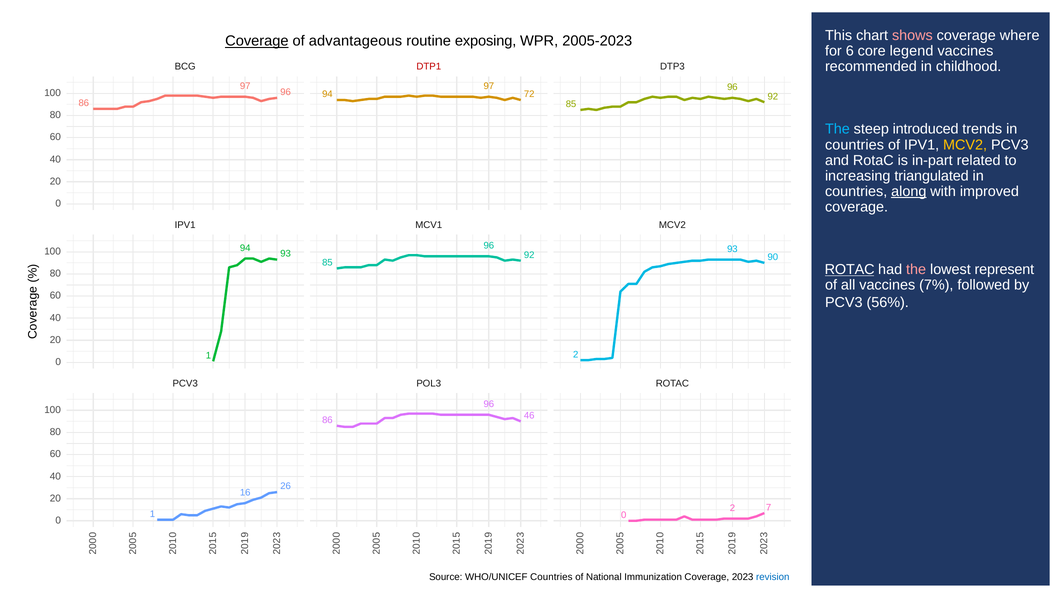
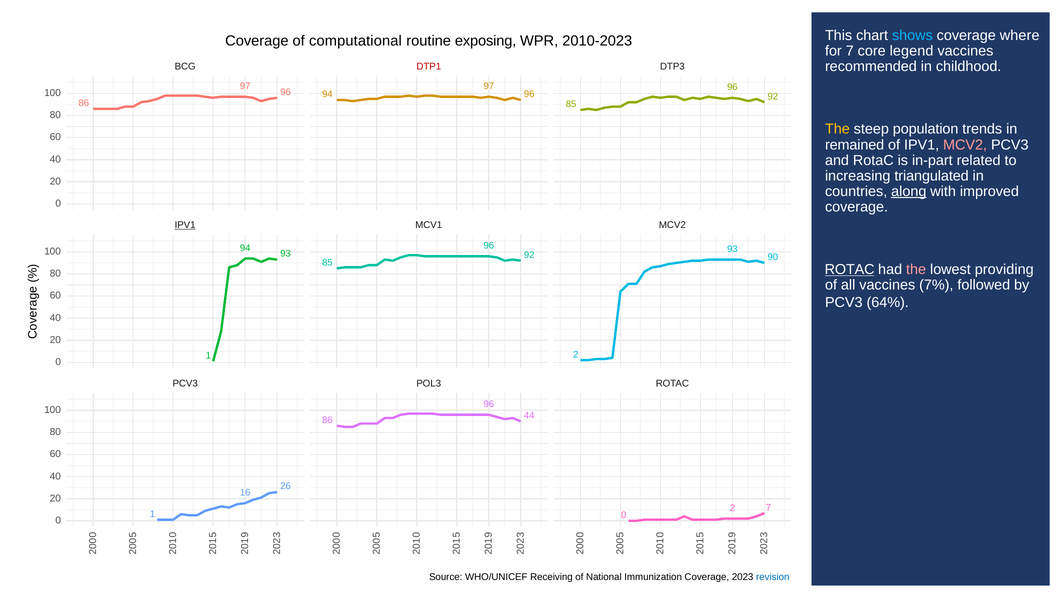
shows colour: pink -> light blue (912, 36)
Coverage underline: present -> none (257, 41)
advantageous: advantageous -> computational (355, 41)
2005-2023: 2005-2023 -> 2010-2023 (597, 41)
for 6: 6 -> 7 (850, 51)
94 72: 72 -> 96 (529, 94)
The colour: light blue -> yellow (837, 129)
introduced: introduced -> population (926, 129)
countries: countries -> remained (855, 145)
MCV2 colour: yellow -> pink (965, 145)
IPV1 underline: none -> present (185, 225)
represent: represent -> providing (1004, 270)
56%: 56% -> 64% (888, 303)
46: 46 -> 44 (529, 416)
WHO/UNICEF Countries: Countries -> Receiving (551, 577)
